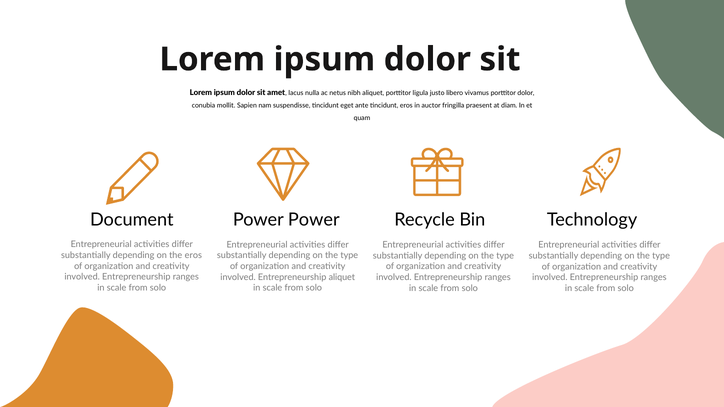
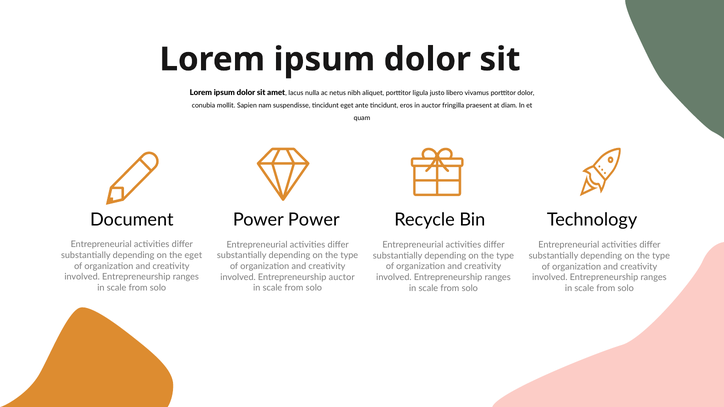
the eros: eros -> eget (193, 255)
Entrepreneurship aliquet: aliquet -> auctor (342, 277)
